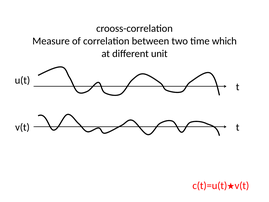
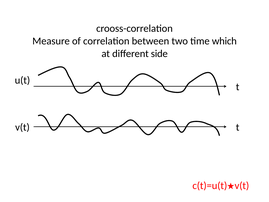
unit: unit -> side (159, 54)
